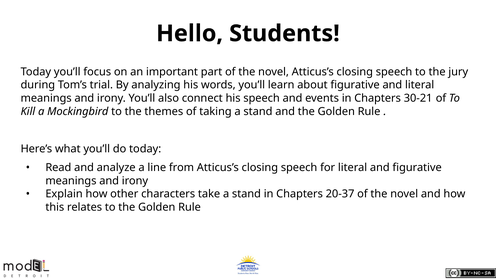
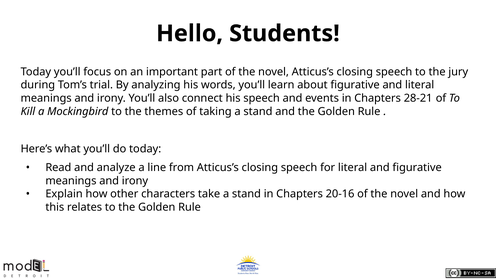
30-21: 30-21 -> 28-21 (418, 98)
20-37: 20-37 -> 20-16 (340, 194)
